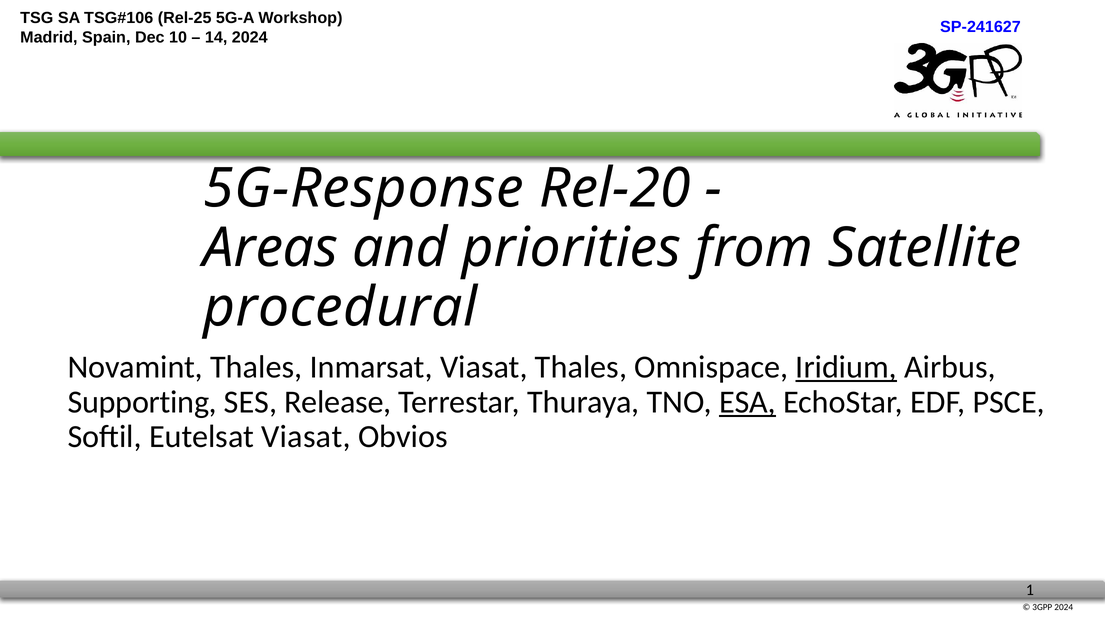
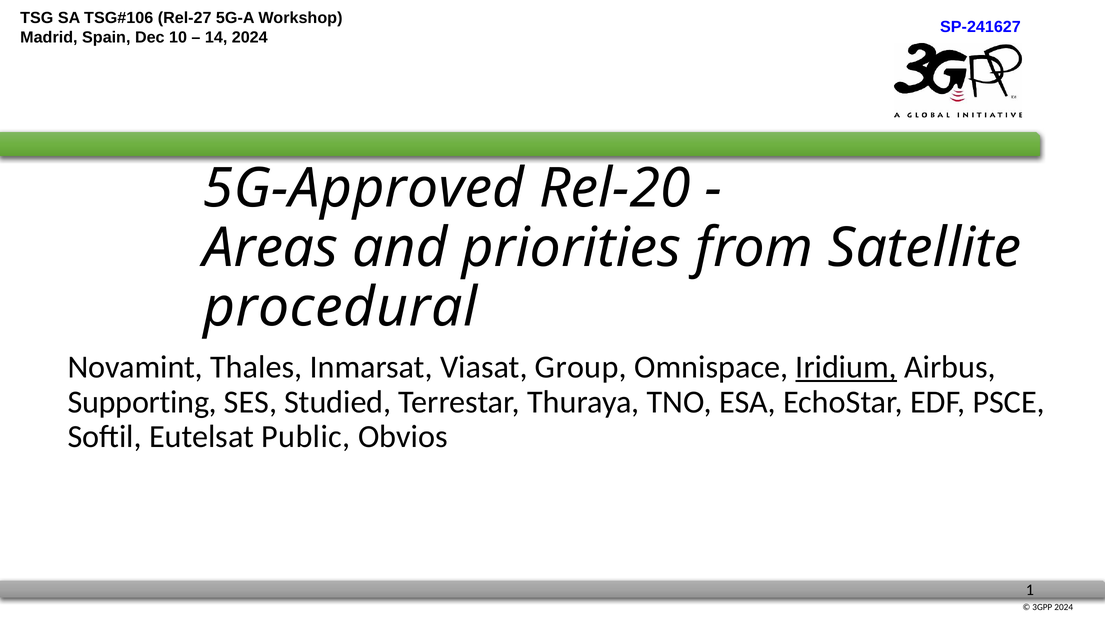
Rel-25: Rel-25 -> Rel-27 (185, 18)
5G-Response: 5G-Response -> 5G-Approved (364, 189)
Viasat Thales: Thales -> Group (581, 368)
Release: Release -> Studied (338, 402)
ESA underline: present -> none (748, 402)
Eutelsat Viasat: Viasat -> Public (306, 437)
